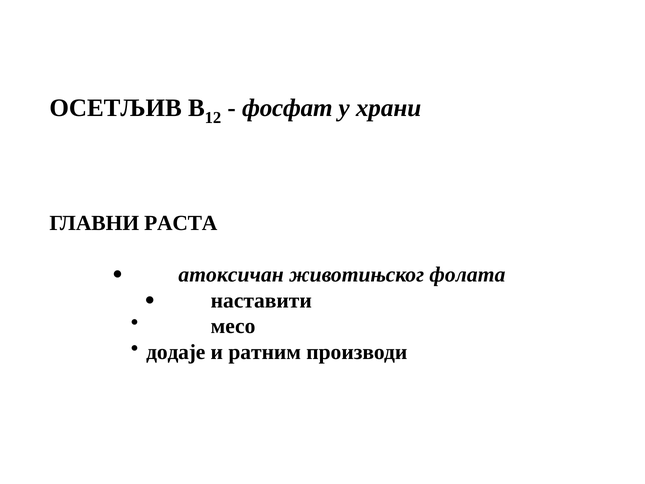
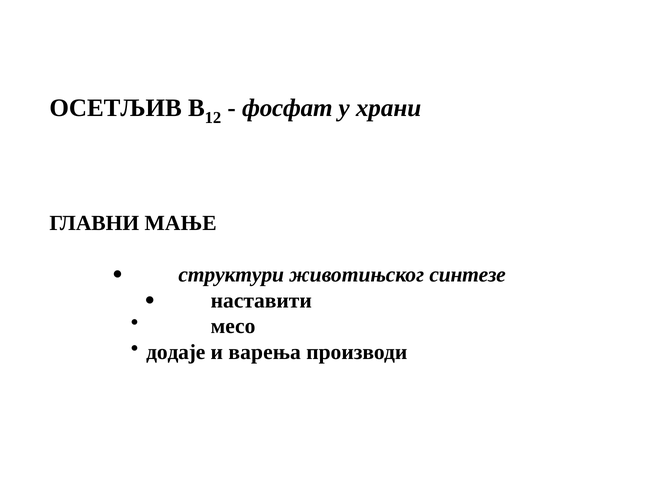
РАСТА: РАСТА -> МАЊЕ (181, 223)
атоксичан: атоксичан -> структури (231, 274)
фолата: фолата -> синтезе (468, 274)
ратним: ратним -> варења (265, 352)
